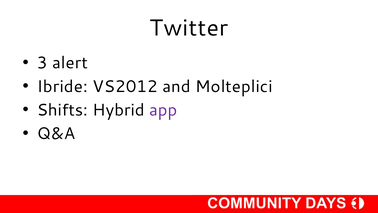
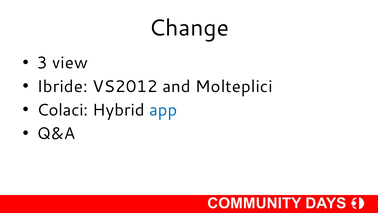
Twitter: Twitter -> Change (189, 28)
alert: alert -> view (70, 63)
Shifts: Shifts -> Colaci (62, 110)
app colour: purple -> blue (163, 110)
